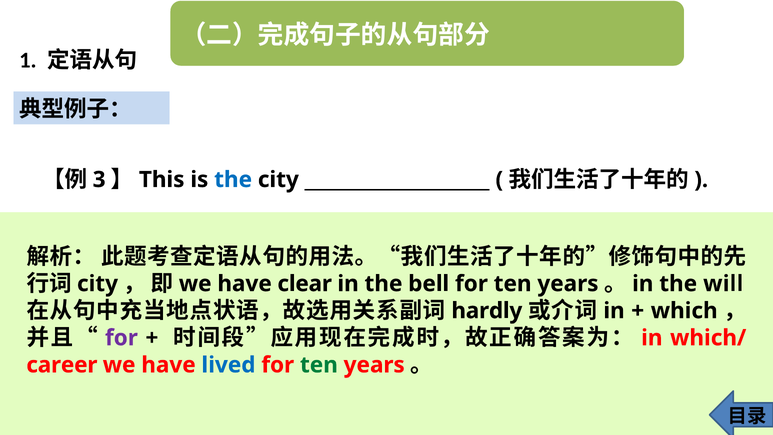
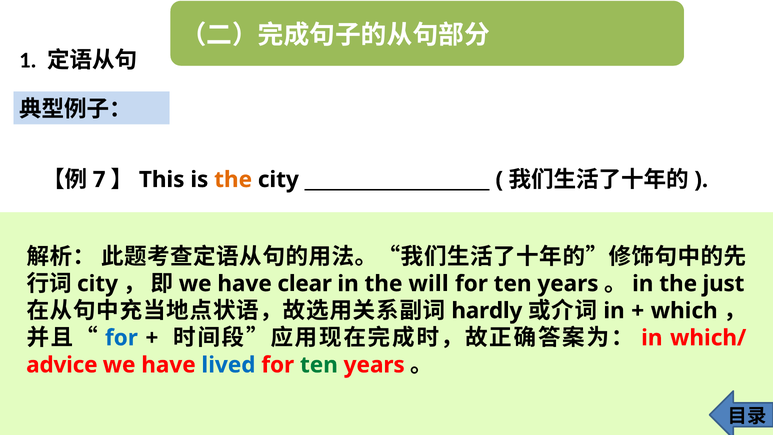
3: 3 -> 7 (99, 180)
the colour: blue -> orange (233, 180)
bell: bell -> will (429, 284)
will: will -> just (723, 284)
for colour: purple -> blue (121, 338)
career: career -> advice (62, 365)
